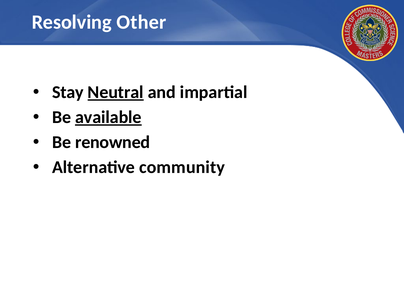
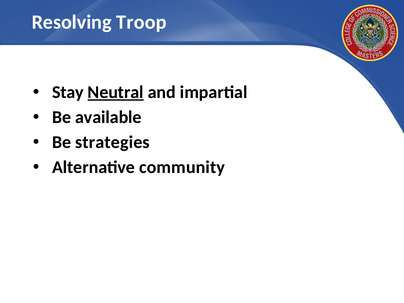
Other: Other -> Troop (141, 22)
available underline: present -> none (108, 117)
renowned: renowned -> strategies (113, 142)
